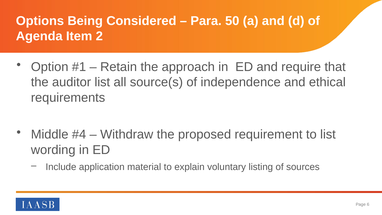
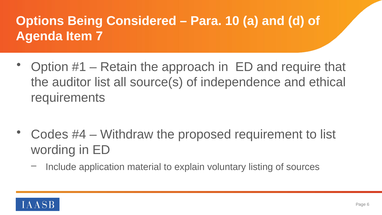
50: 50 -> 10 (232, 21)
2: 2 -> 7 (99, 36)
Middle: Middle -> Codes (50, 134)
